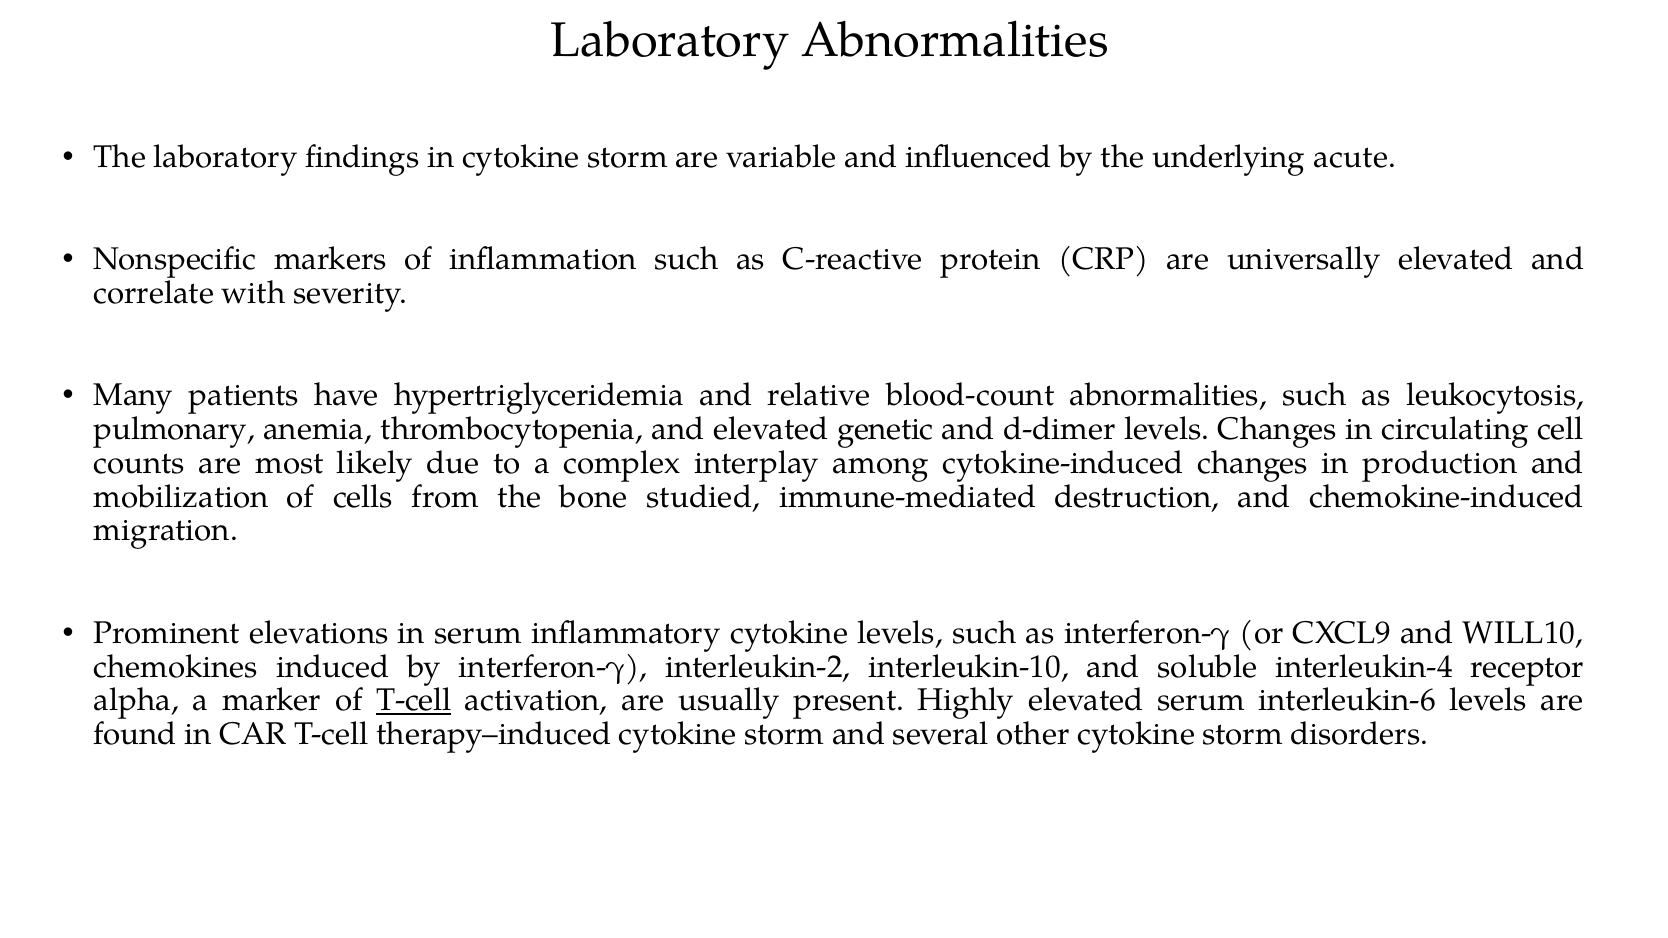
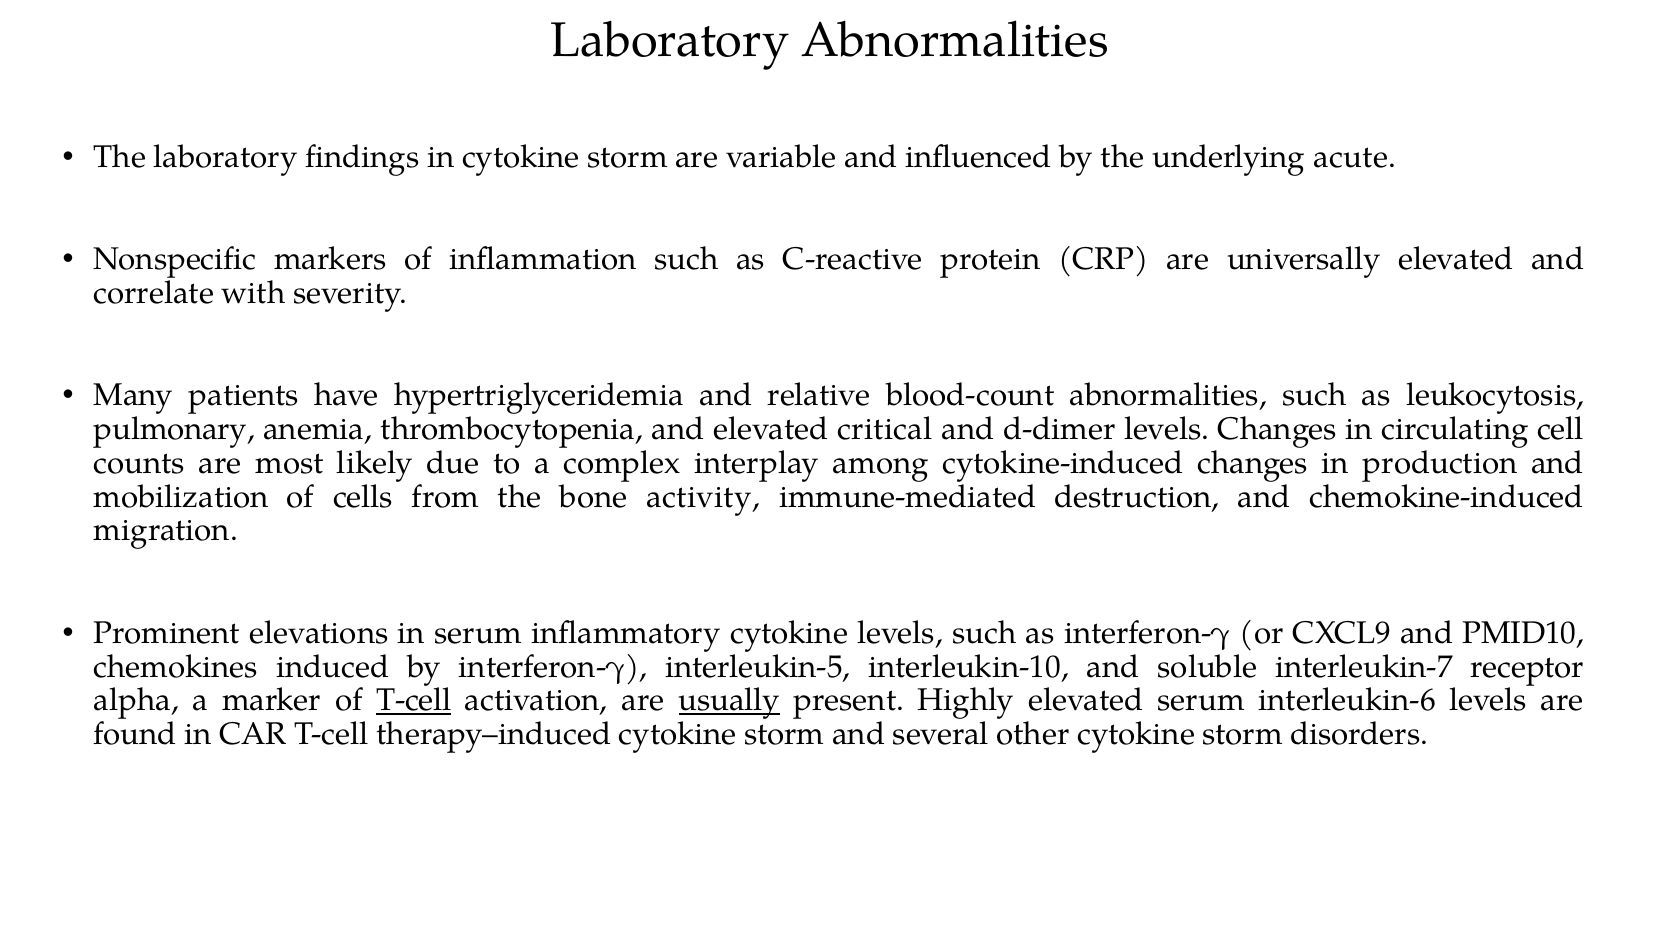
genetic: genetic -> critical (885, 429)
studied: studied -> activity (703, 497)
WILL10: WILL10 -> PMID10 (1523, 633)
interleukin-2: interleukin-2 -> interleukin-5 (758, 667)
interleukin-4: interleukin-4 -> interleukin-7 (1364, 667)
usually underline: none -> present (729, 701)
